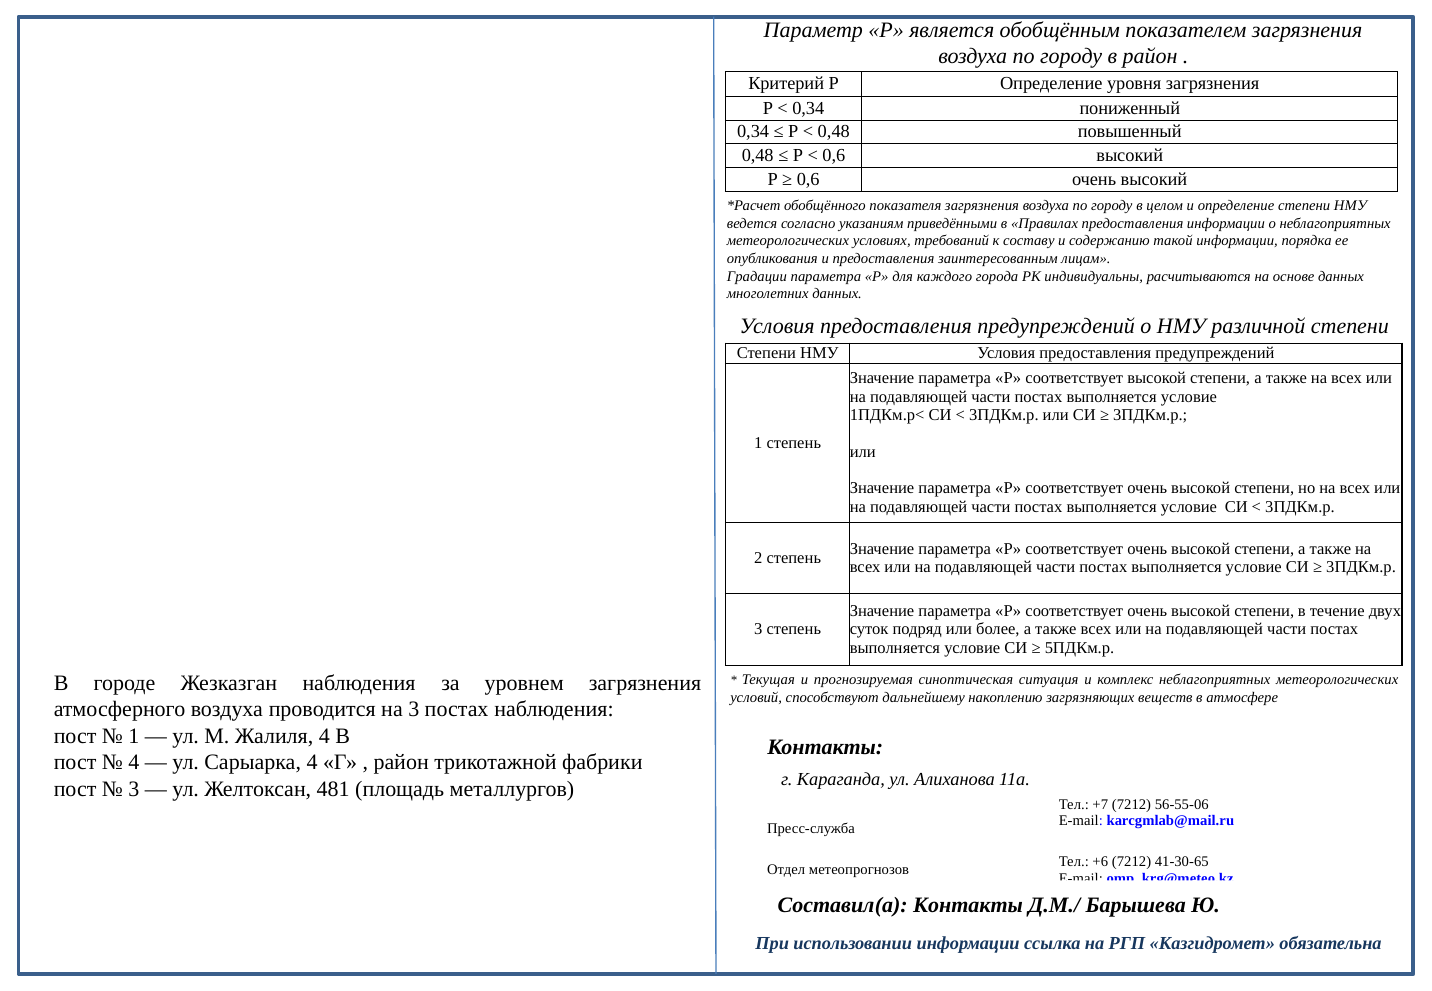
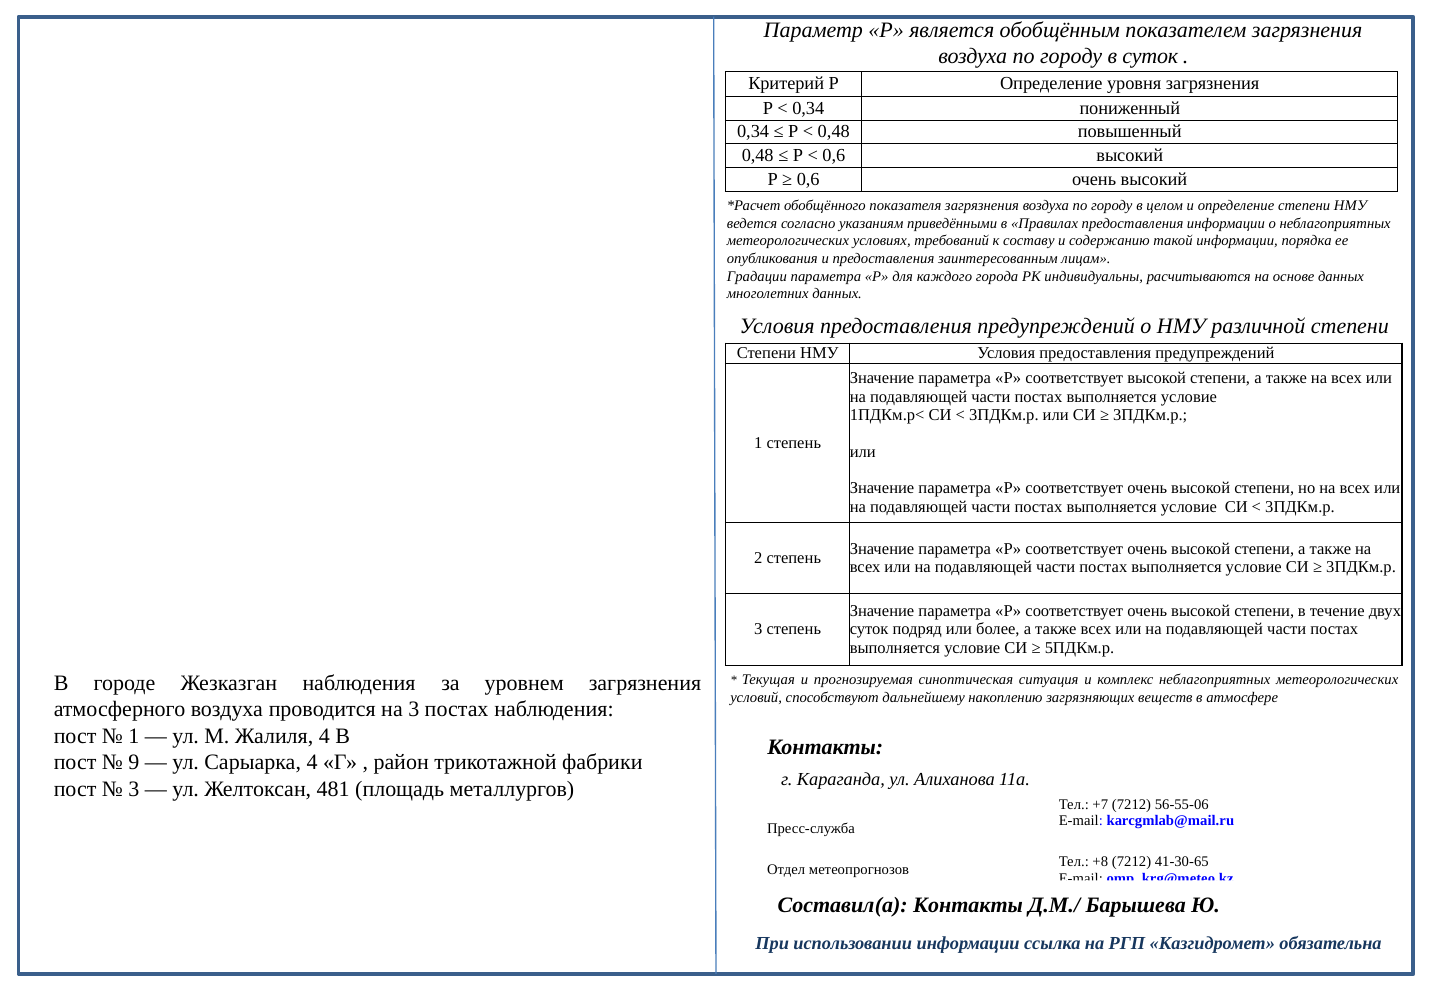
в район: район -> суток (1150, 57)
4: 4 -> 9 (134, 763)
+6: +6 -> +8 (1100, 862)
